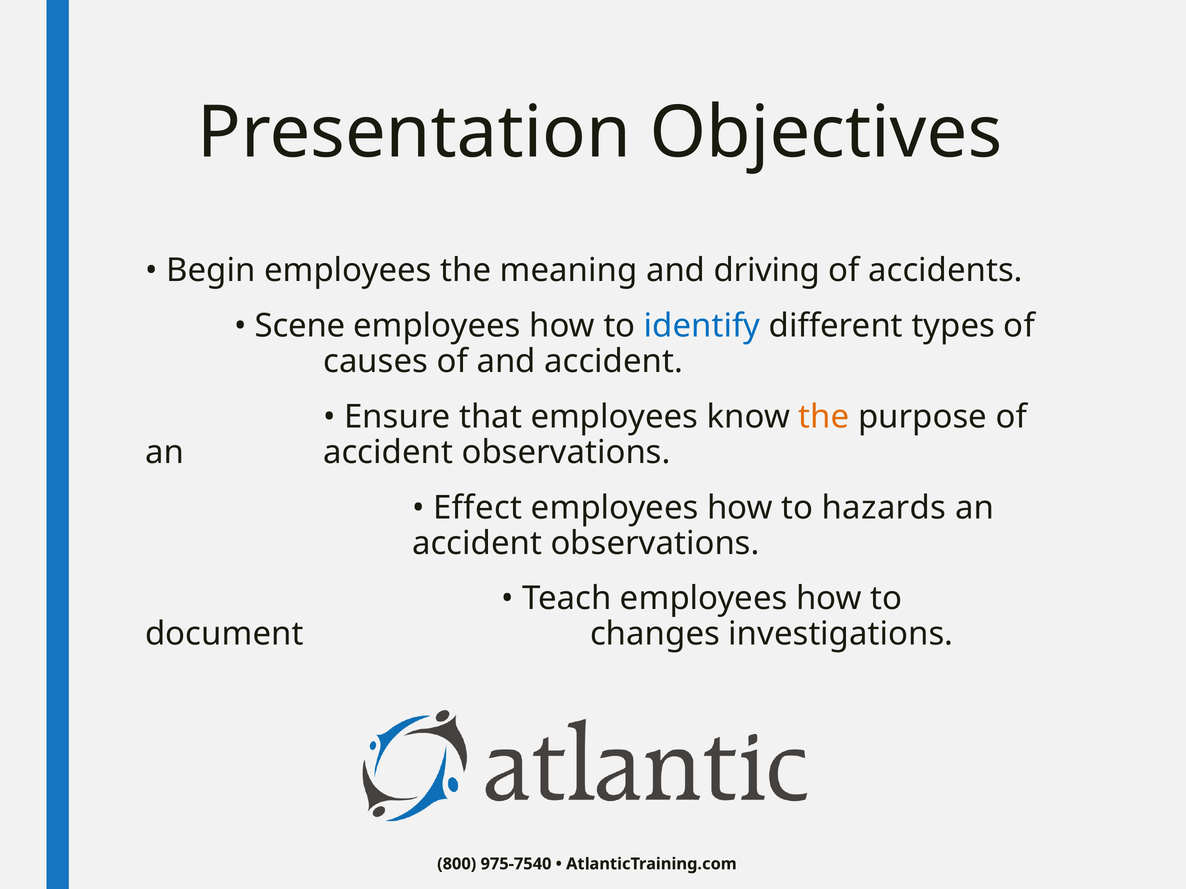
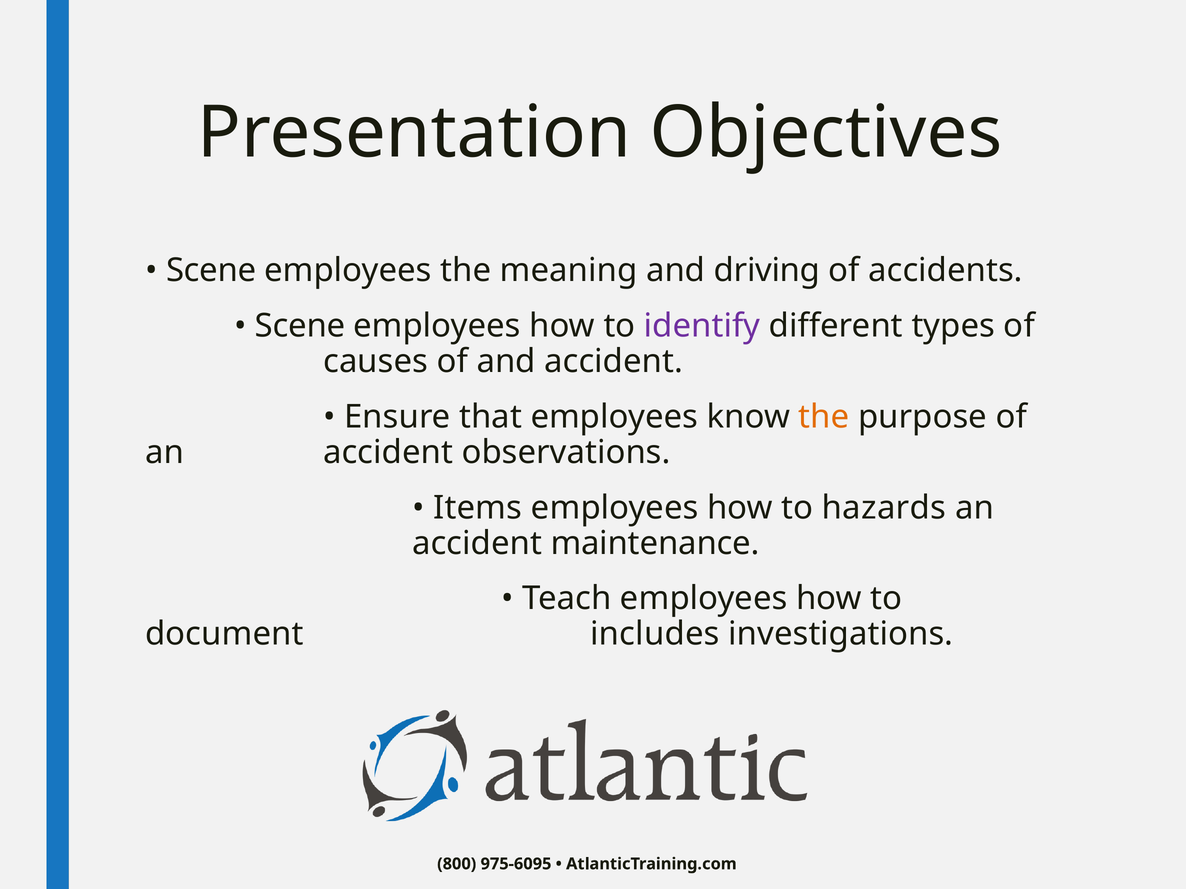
Begin: Begin -> Scene (211, 271)
identify colour: blue -> purple (702, 326)
Effect: Effect -> Items (478, 508)
observations: observations -> maintenance (655, 544)
changes: changes -> includes (655, 634)
975-7540: 975-7540 -> 975-6095 (516, 864)
